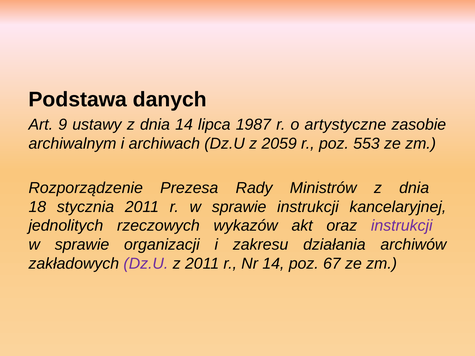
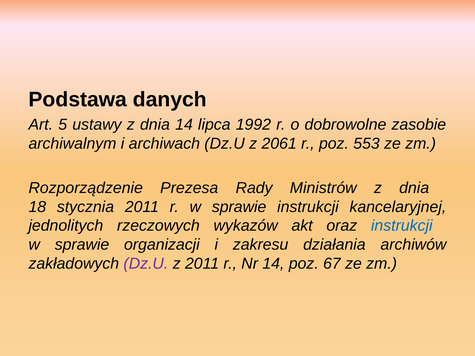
9: 9 -> 5 (63, 125)
1987: 1987 -> 1992 (253, 125)
artystyczne: artystyczne -> dobrowolne (345, 125)
2059: 2059 -> 2061 (279, 144)
instrukcji colour: purple -> blue (402, 226)
